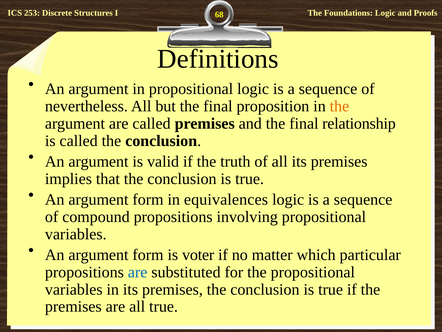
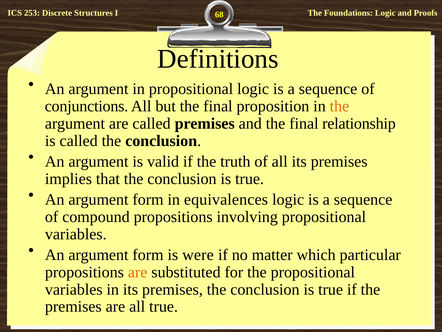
nevertheless: nevertheless -> conjunctions (87, 106)
voter: voter -> were (198, 255)
are colour: blue -> orange (138, 272)
